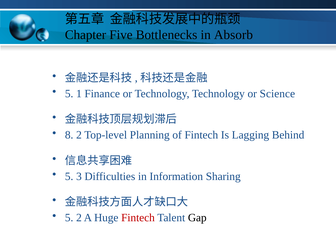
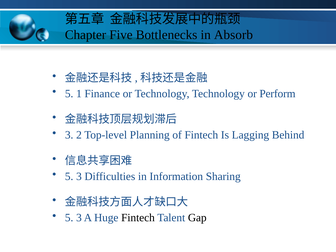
Science: Science -> Perform (277, 94)
8: 8 -> 3 (69, 135)
2: 2 -> 3 (79, 218)
Fintech colour: red -> black (138, 218)
